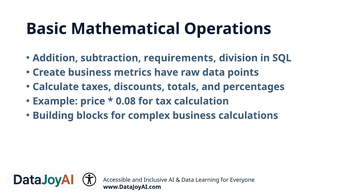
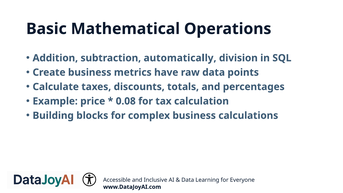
requirements: requirements -> automatically (180, 58)
